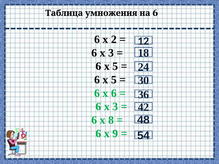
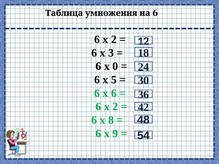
5: 5 -> 0 (115, 66)
3: 3 -> 2 (115, 107)
